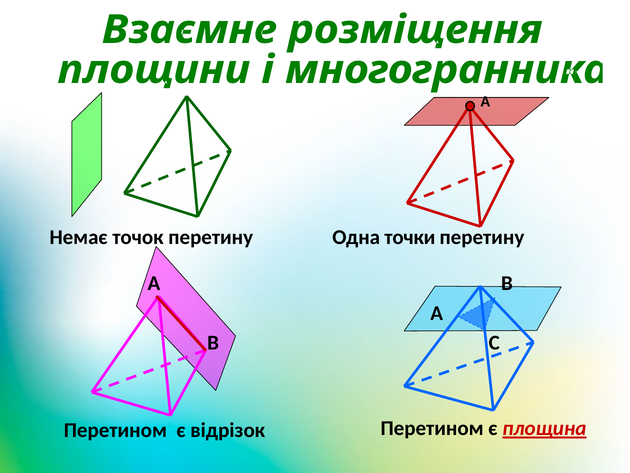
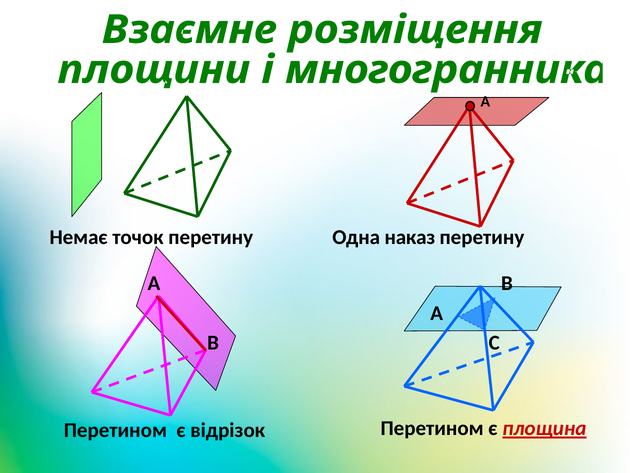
точки: точки -> наказ (410, 237)
